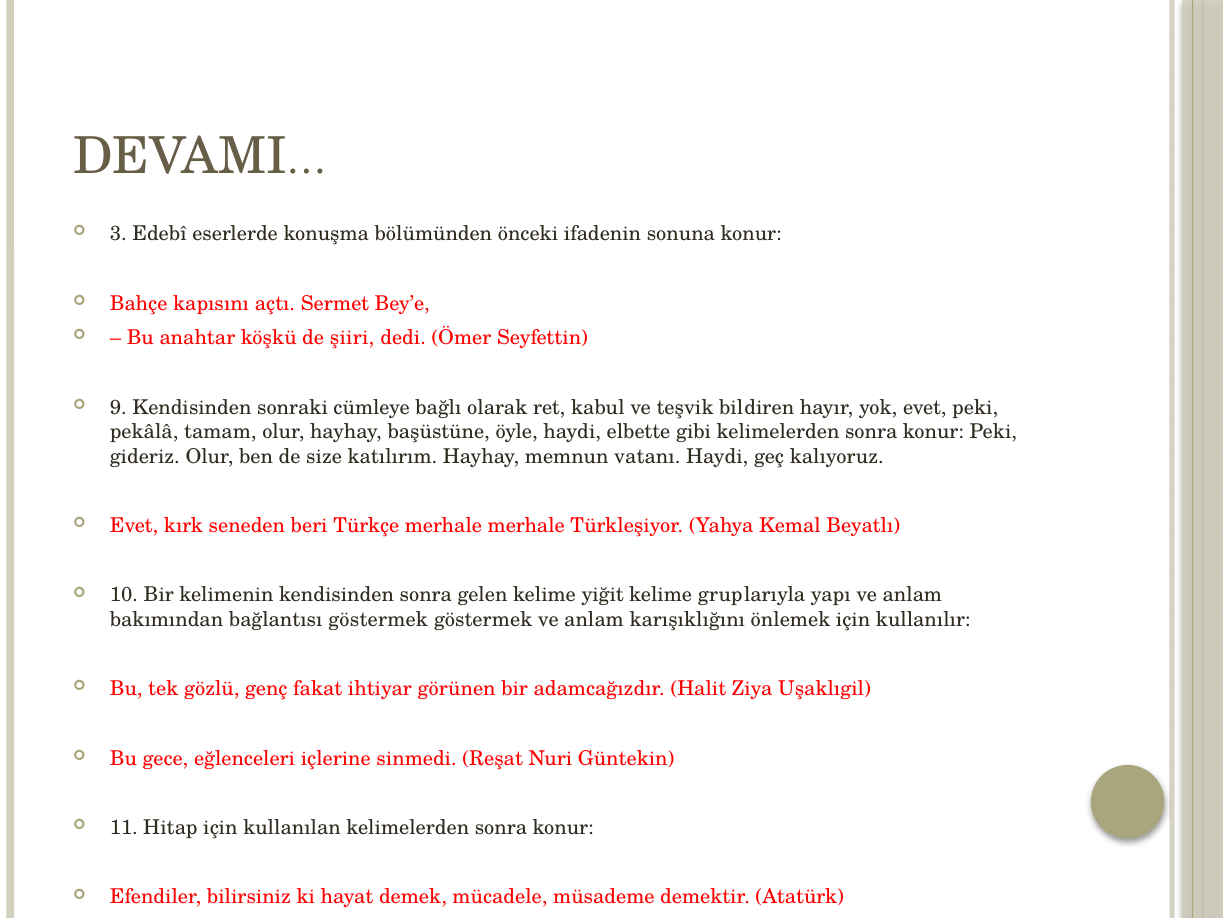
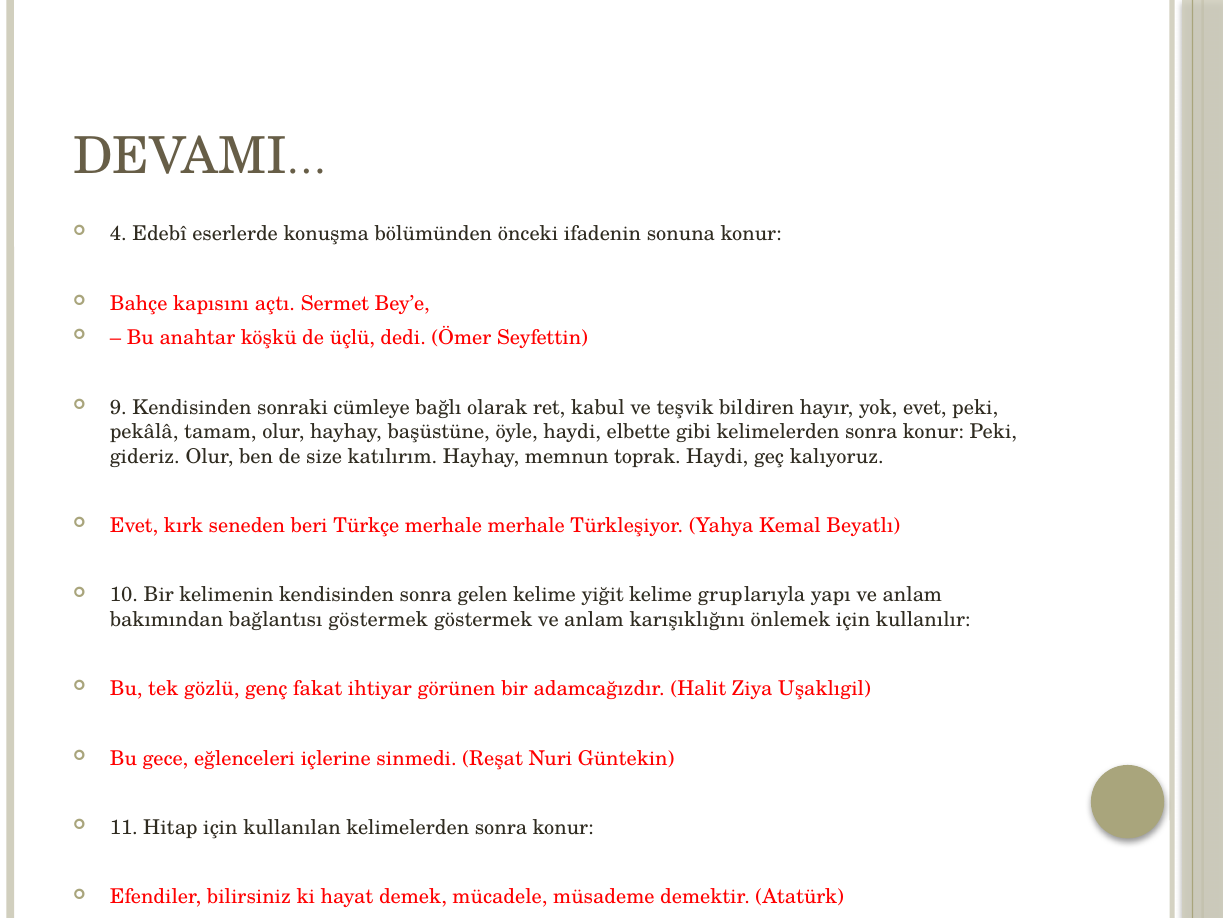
3: 3 -> 4 (118, 234)
şiiri: şiiri -> üçlü (352, 338)
vatanı: vatanı -> toprak (647, 456)
